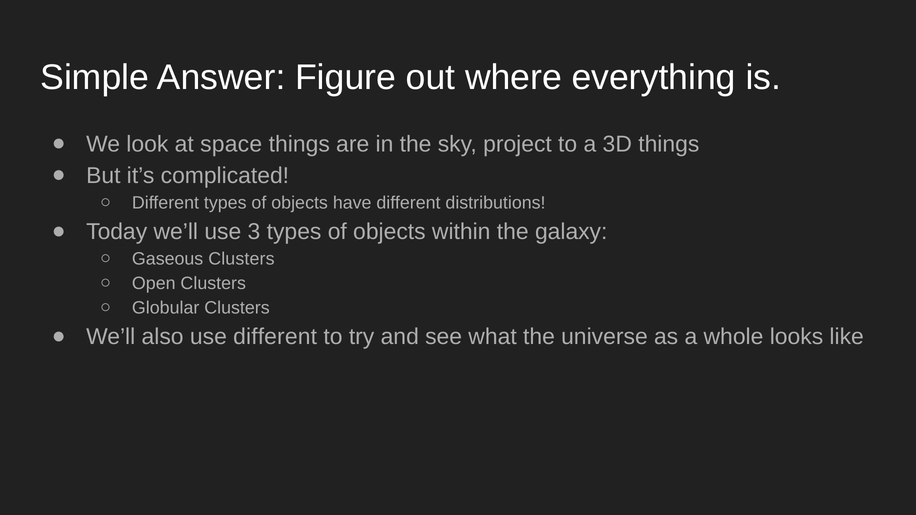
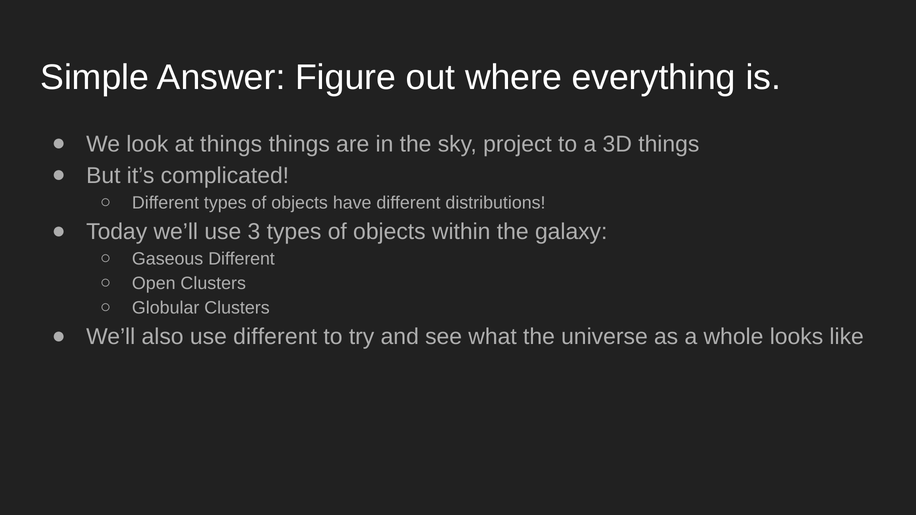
at space: space -> things (231, 144)
Gaseous Clusters: Clusters -> Different (242, 259)
